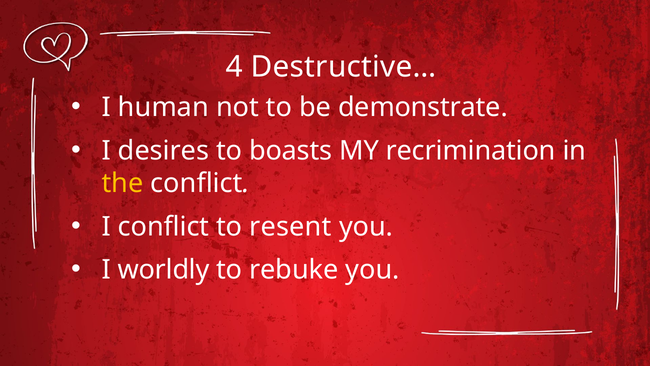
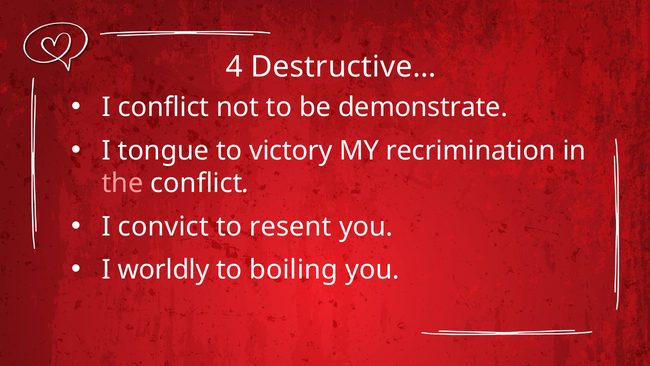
I human: human -> conflict (164, 107)
desires: desires -> tongue (163, 151)
boasts: boasts -> victory (291, 151)
the colour: yellow -> pink (123, 183)
I conflict: conflict -> convict (163, 226)
rebuke: rebuke -> boiling (294, 270)
